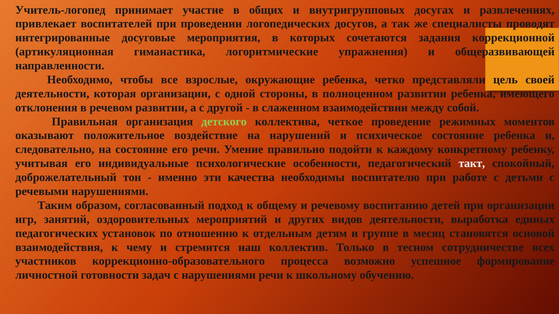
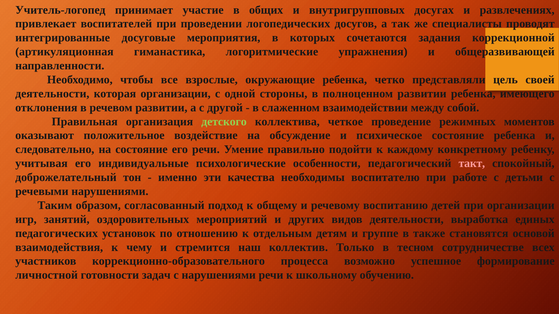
нарушений: нарушений -> обсуждение (300, 136)
такт colour: white -> pink (472, 164)
месяц: месяц -> также (429, 234)
